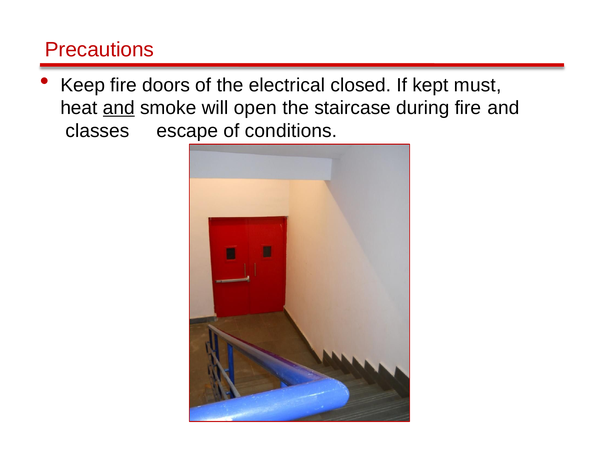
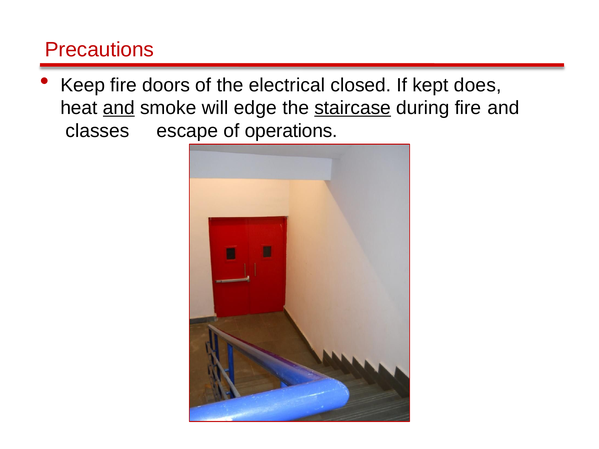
must: must -> does (478, 85)
open: open -> edge (255, 108)
staircase underline: none -> present (353, 108)
conditions: conditions -> operations (291, 131)
